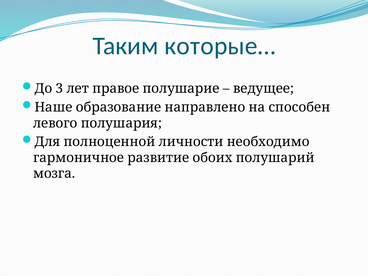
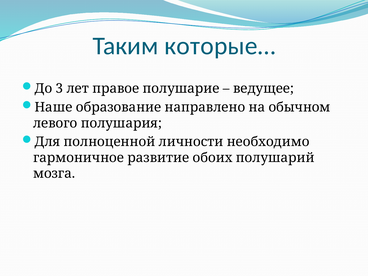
способен: способен -> обычном (300, 107)
